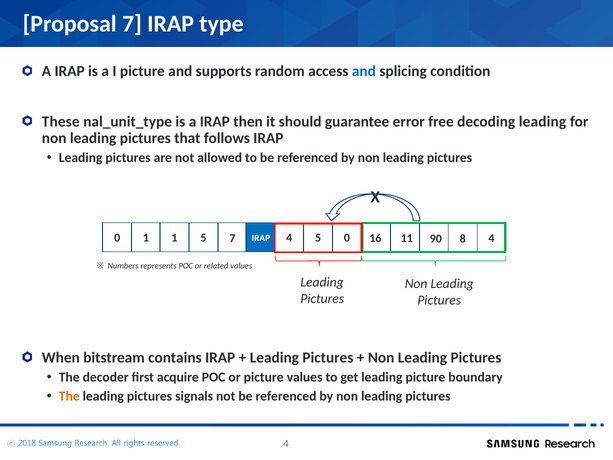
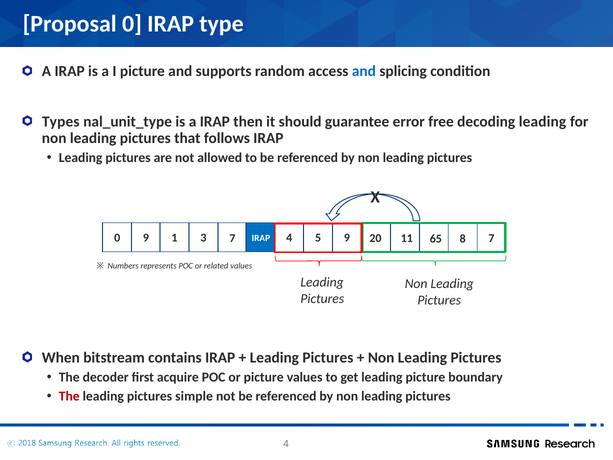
Proposal 7: 7 -> 0 (132, 24)
These: These -> Types (61, 121)
0 1: 1 -> 9 (146, 238)
1 5: 5 -> 3 (203, 238)
5 0: 0 -> 9 (347, 238)
16: 16 -> 20 (375, 238)
90: 90 -> 65 (436, 239)
8 4: 4 -> 7 (491, 238)
The colour: orange -> red (69, 396)
signals: signals -> simple (194, 396)
